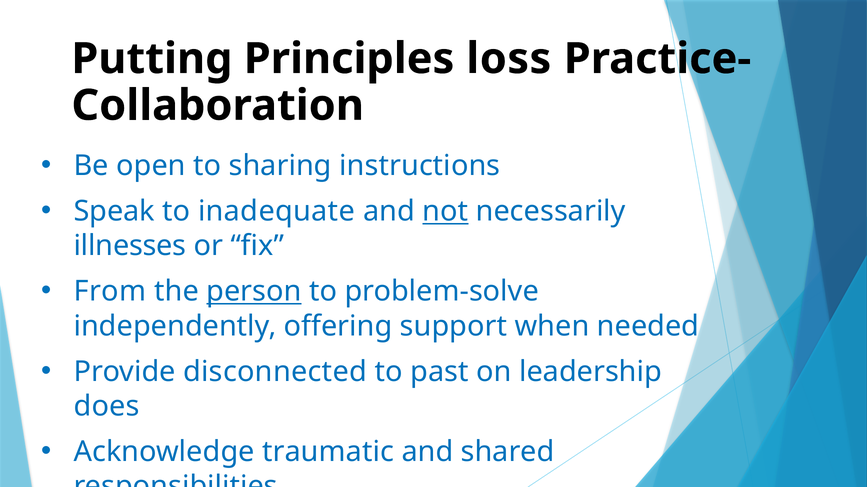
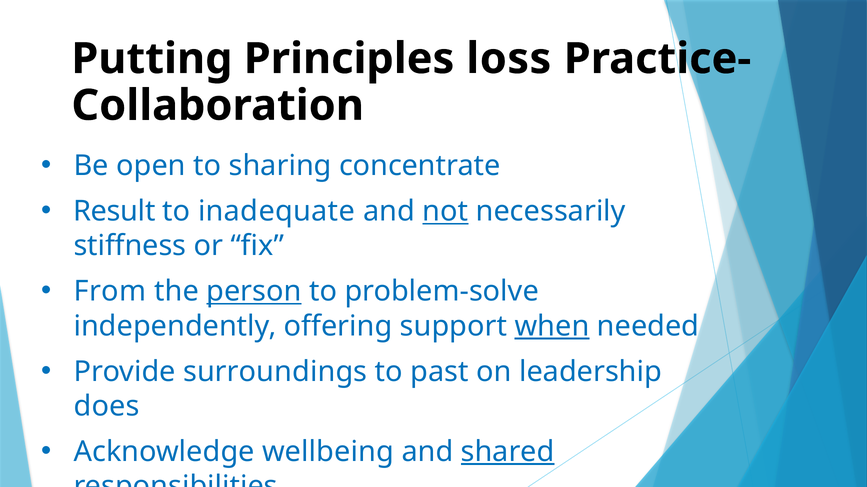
instructions: instructions -> concentrate (420, 166)
Speak: Speak -> Result (114, 212)
illnesses: illnesses -> stiffness (130, 246)
when underline: none -> present (552, 327)
disconnected: disconnected -> surroundings (275, 372)
traumatic: traumatic -> wellbeing (328, 452)
shared underline: none -> present (508, 452)
